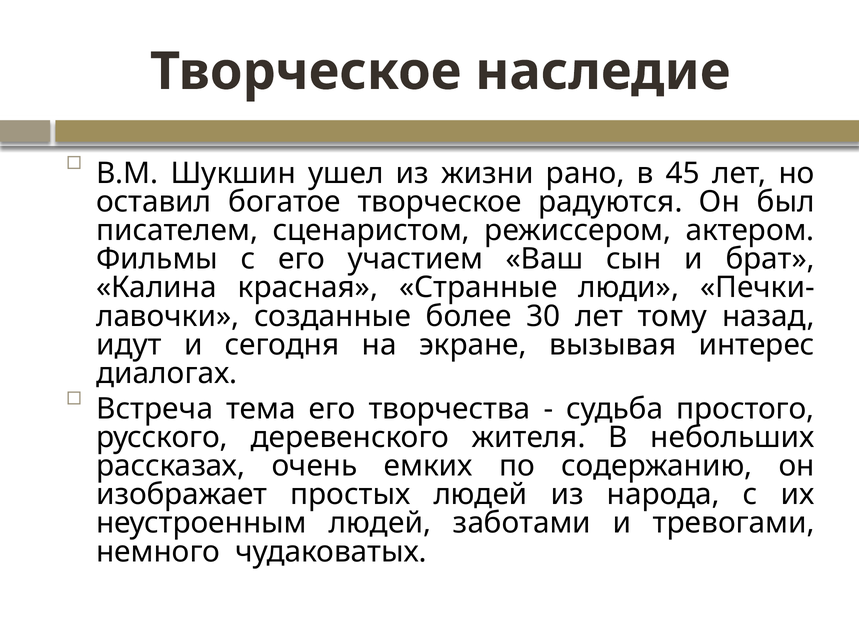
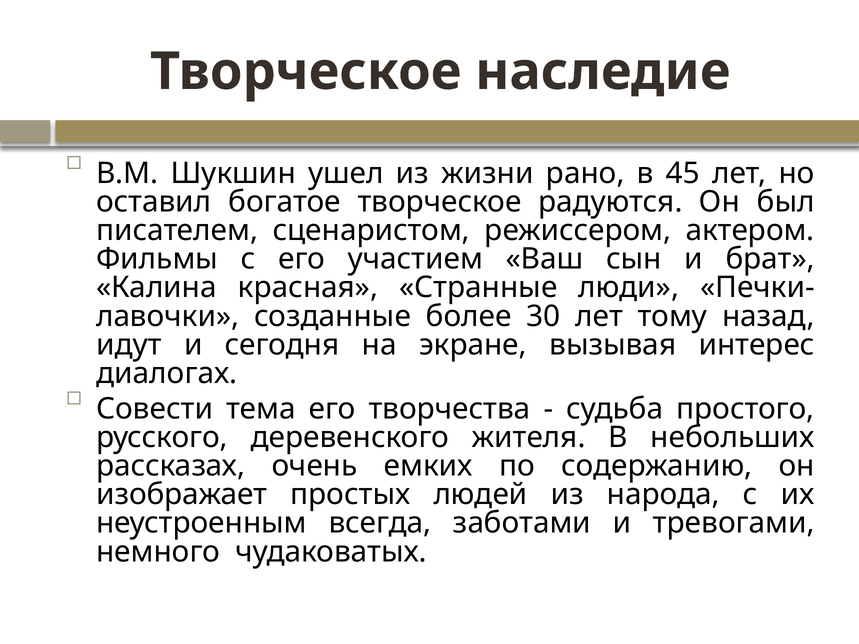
Встреча: Встреча -> Совести (155, 409)
неустроенным людей: людей -> всегда (380, 523)
